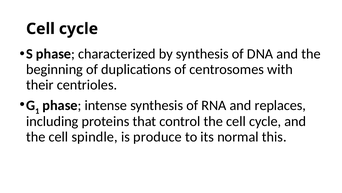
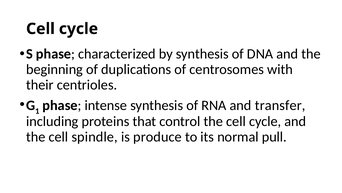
replaces: replaces -> transfer (280, 105)
this: this -> pull (274, 136)
